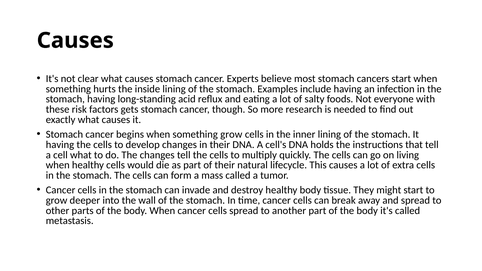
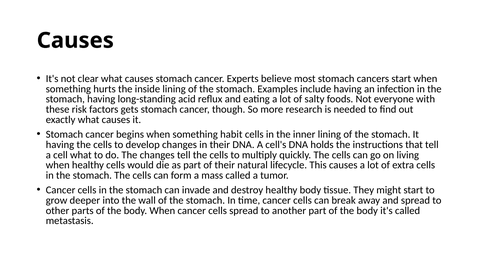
something grow: grow -> habit (231, 134)
